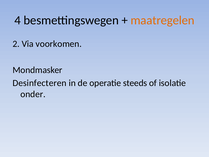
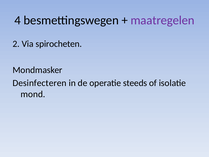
maatregelen colour: orange -> purple (163, 20)
voorkomen: voorkomen -> spirocheten (59, 44)
onder: onder -> mond (33, 94)
